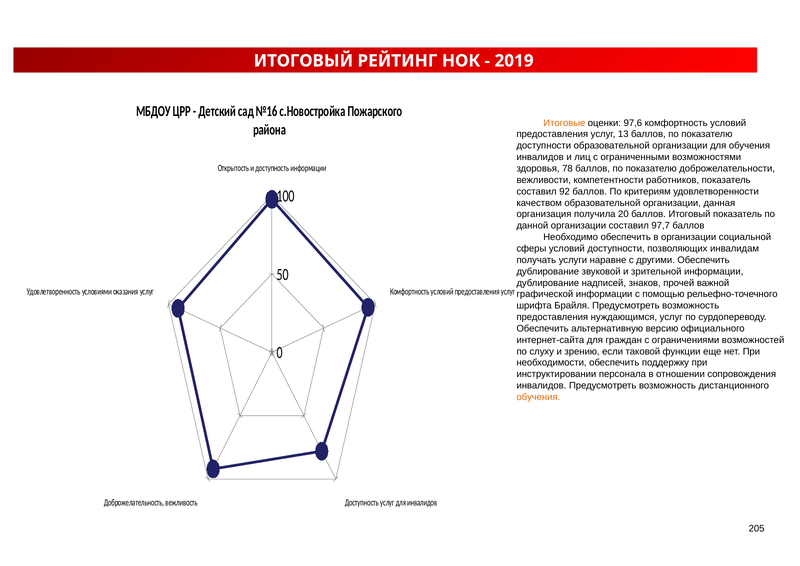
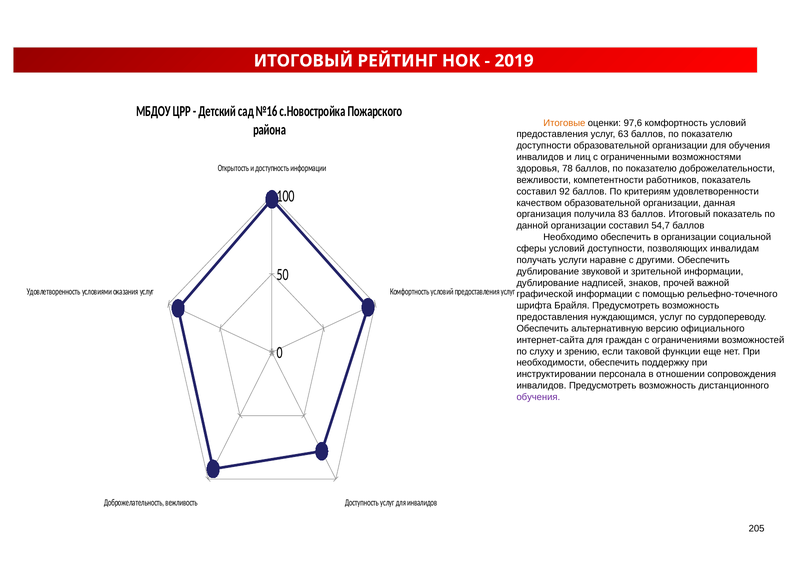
13: 13 -> 63 (623, 134)
20: 20 -> 83 (623, 214)
97,7: 97,7 -> 54,7 (661, 226)
обучения colour: orange -> purple (538, 397)
